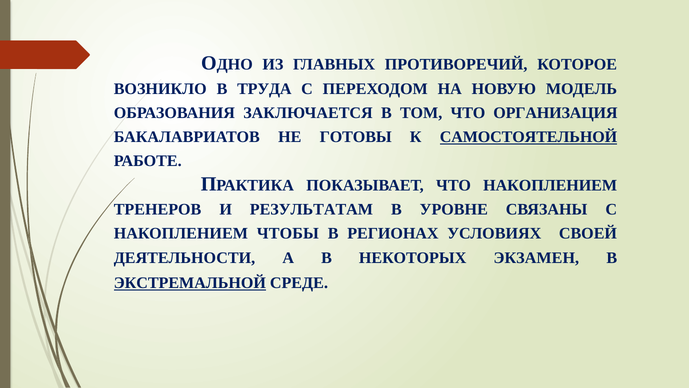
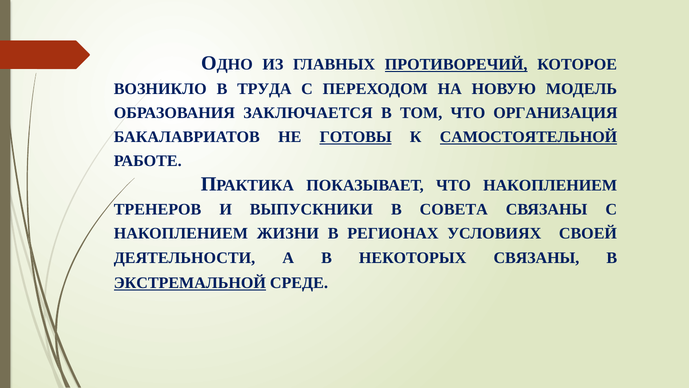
ПРОТИВОРЕЧИЙ underline: none -> present (456, 64)
ГОТОВЫ underline: none -> present (356, 137)
РЕЗУЛЬТАТАМ: РЕЗУЛЬТАТАМ -> ВЫПУСКНИКИ (311, 209)
УРОВНЕ: УРОВНЕ -> СОВЕТА (454, 209)
ЧТОБЫ: ЧТОБЫ -> ЖИЗНИ (288, 233)
НЕКОТОРЫХ ЭКЗАМЕН: ЭКЗАМЕН -> СВЯЗАНЫ (536, 257)
